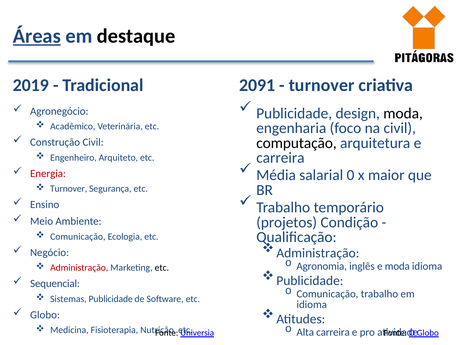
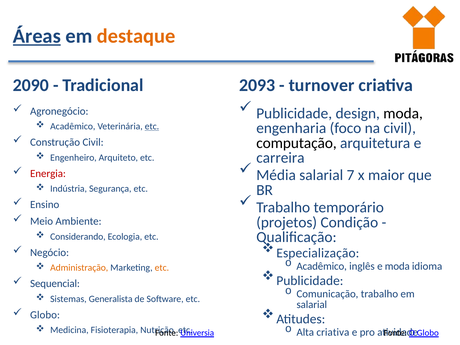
destaque colour: black -> orange (136, 36)
2019: 2019 -> 2090 (31, 85)
2091: 2091 -> 2093 (257, 85)
etc underline: none -> present (152, 126)
0: 0 -> 7 (351, 175)
Turnover: Turnover -> Indústria (69, 189)
Comunicação: Comunicação -> Considerando (78, 237)
Administração: Administração -> Especialização (318, 253)
o Agronomia: Agronomia -> Acadêmico (322, 266)
Administração colour: red -> orange (79, 268)
etc colour: black -> orange (162, 268)
Sistemas Publicidade: Publicidade -> Generalista (111, 299)
idioma: idioma -> salarial (312, 304)
Alta carreira: carreira -> criativa (333, 332)
